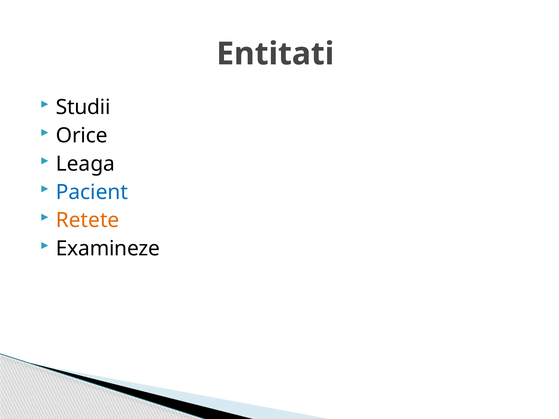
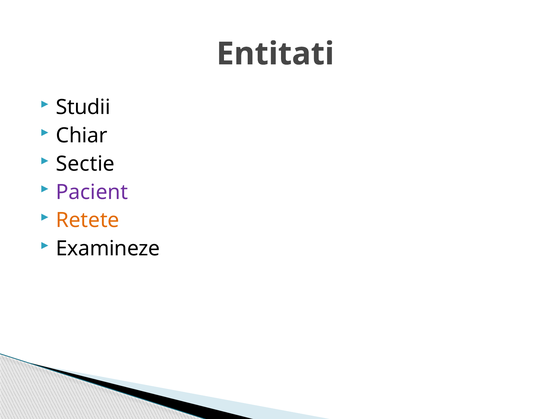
Orice: Orice -> Chiar (82, 136)
Leaga: Leaga -> Sectie (85, 164)
Pacient colour: blue -> purple (92, 192)
